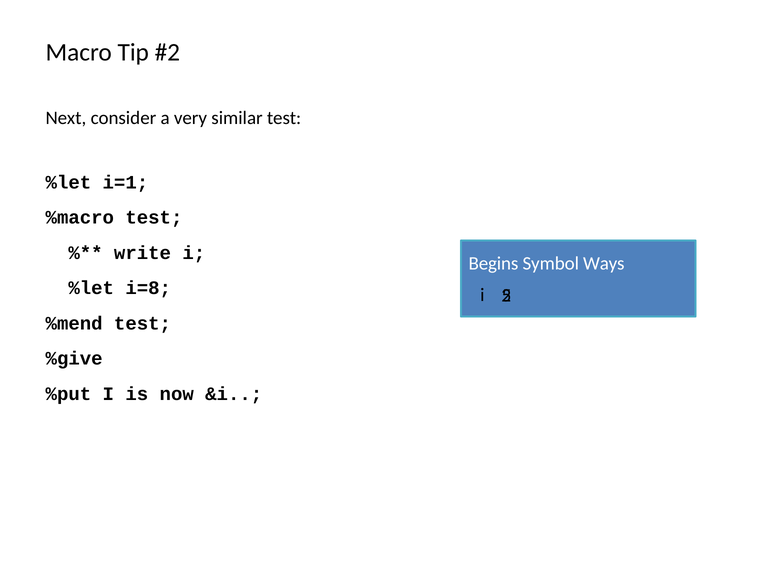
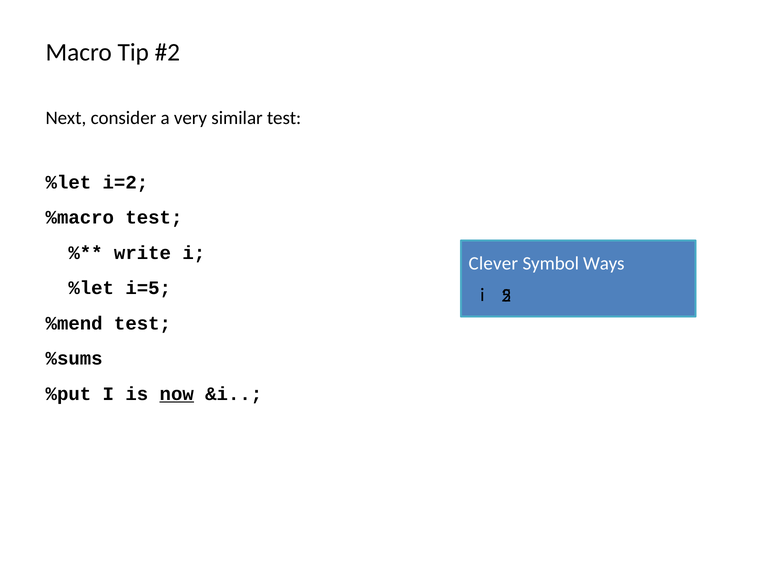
i=1: i=1 -> i=2 (125, 182)
Begins: Begins -> Clever (493, 264)
i=8: i=8 -> i=5 (148, 288)
%give: %give -> %sums (74, 359)
now underline: none -> present (177, 394)
